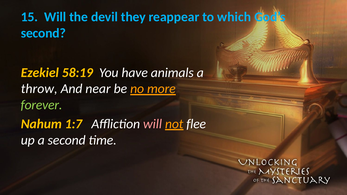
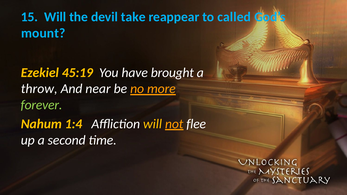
they: they -> take (133, 17)
which: which -> called (234, 17)
second: second -> mount (43, 33)
58:19: 58:19 -> 45:19 (77, 73)
animals: animals -> brought (172, 73)
1:7: 1:7 -> 1:4 (73, 124)
will colour: pink -> yellow (153, 124)
